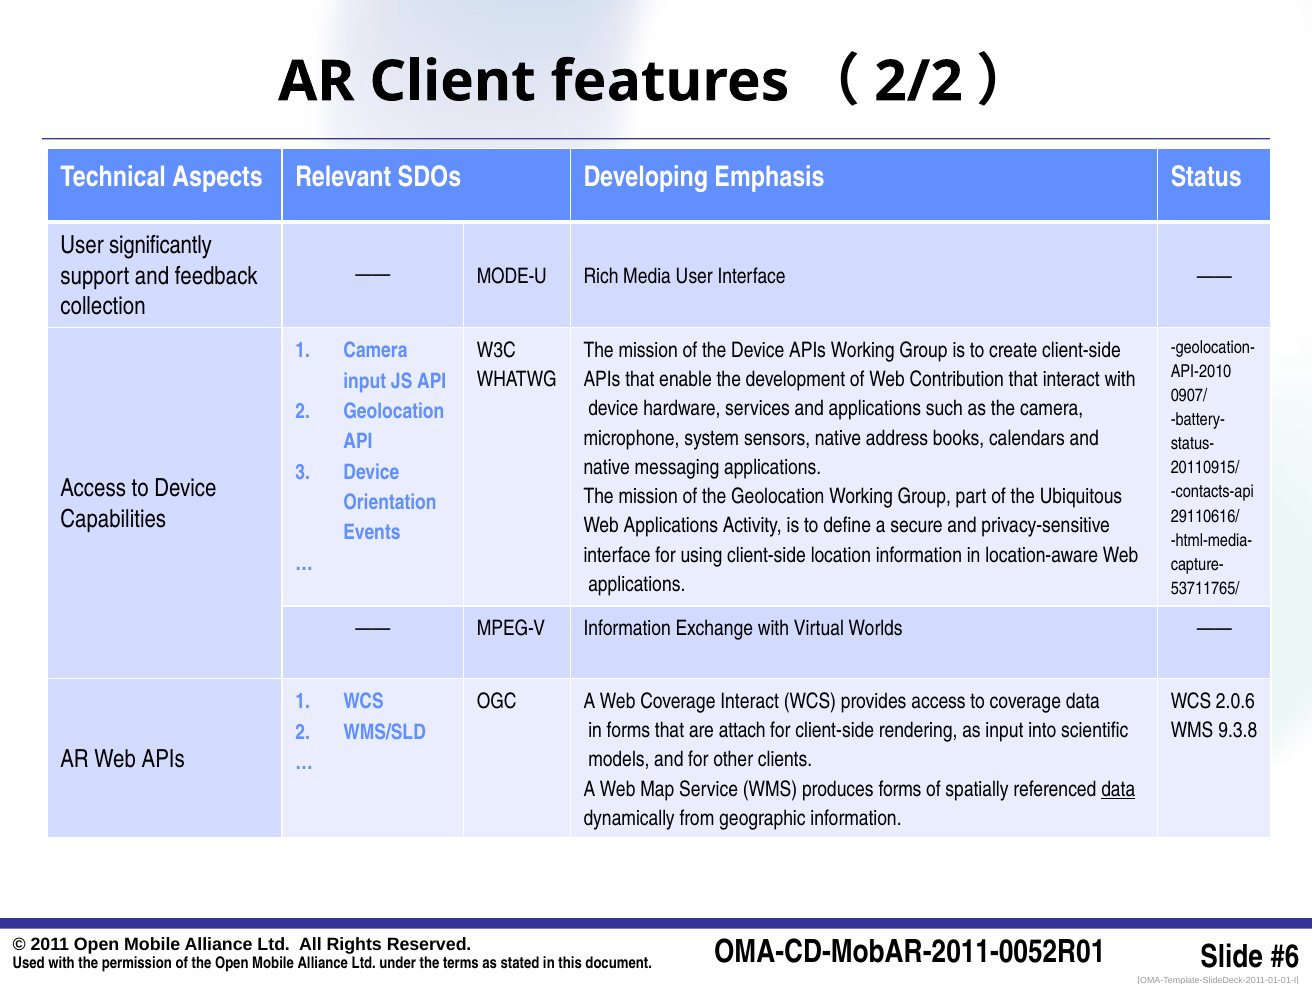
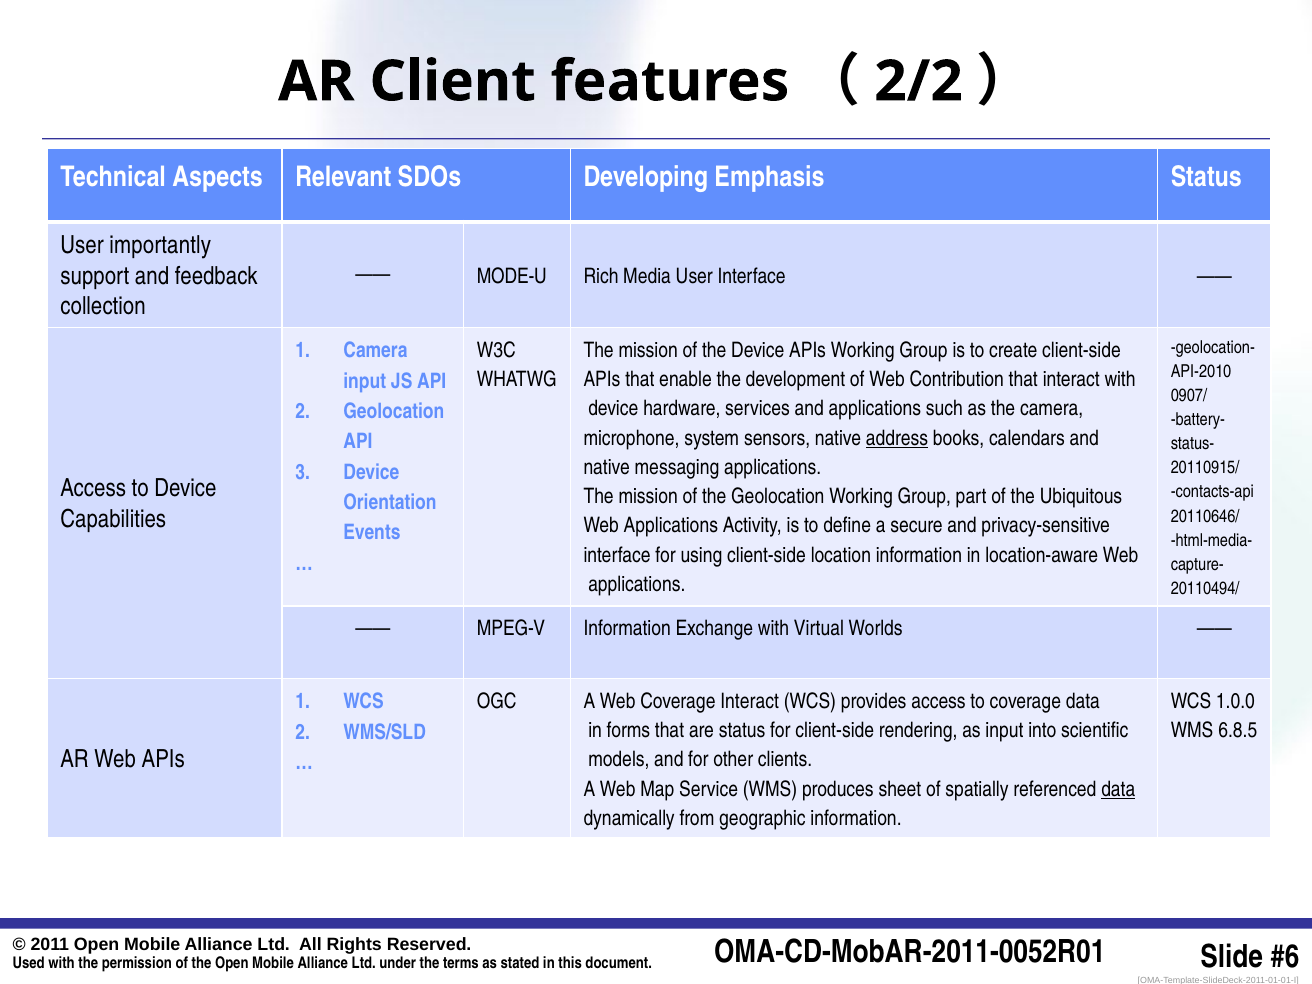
significantly: significantly -> importantly (160, 245)
address underline: none -> present (897, 438)
29110616/: 29110616/ -> 20110646/ (1205, 516)
53711765/: 53711765/ -> 20110494/ (1205, 589)
2.0.6: 2.0.6 -> 1.0.0 (1235, 701)
are attach: attach -> status (742, 731)
9.3.8: 9.3.8 -> 6.8.5 (1238, 731)
produces forms: forms -> sheet (900, 789)
